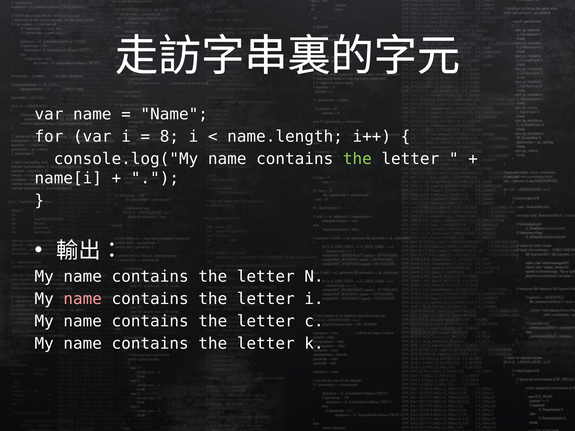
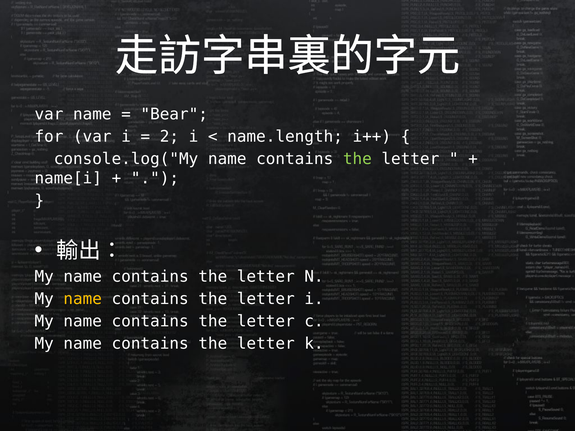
Name: Name -> Bear (174, 114)
8: 8 -> 2 (169, 137)
name colour: pink -> yellow (83, 299)
